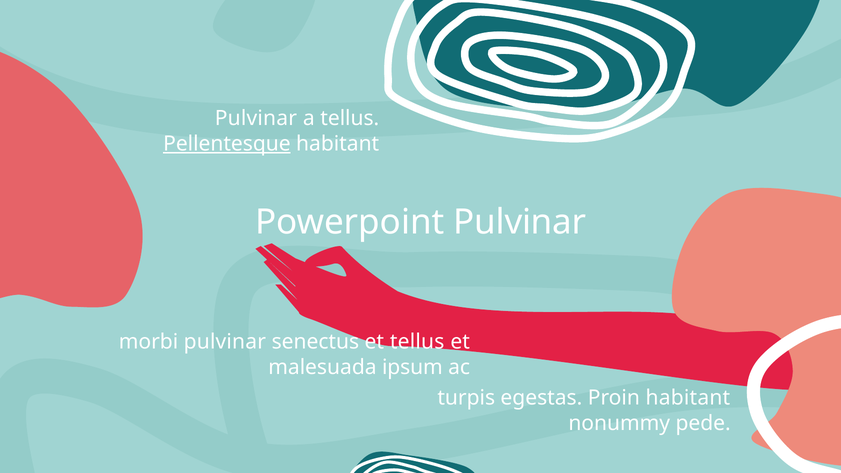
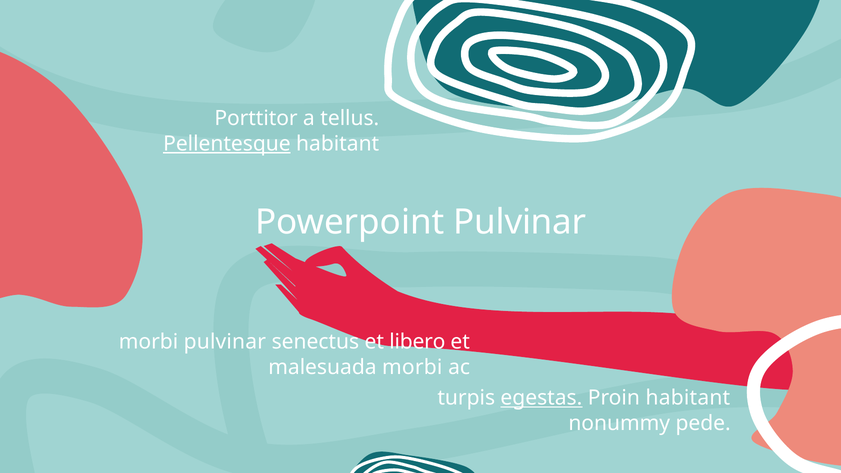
Pulvinar: Pulvinar -> Porttitor (256, 119)
et tellus: tellus -> libero (417, 342)
malesuada ipsum: ipsum -> morbi (412, 367)
egestas underline: none -> present (541, 398)
